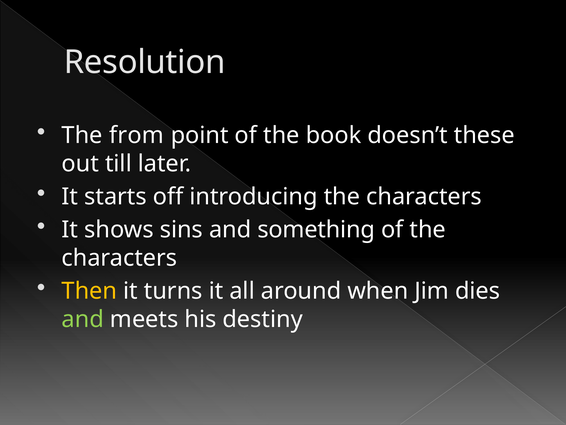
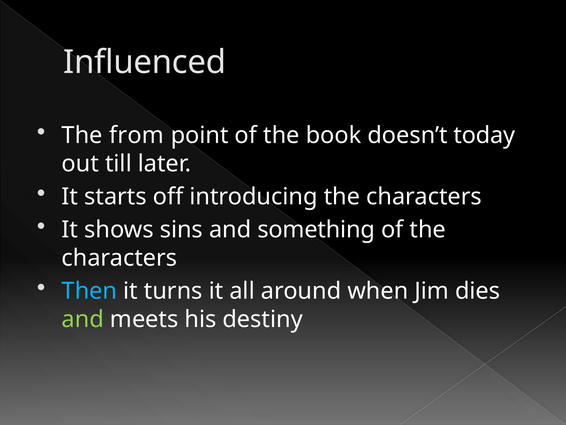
Resolution: Resolution -> Influenced (145, 62)
these: these -> today (484, 135)
Then colour: yellow -> light blue (89, 291)
